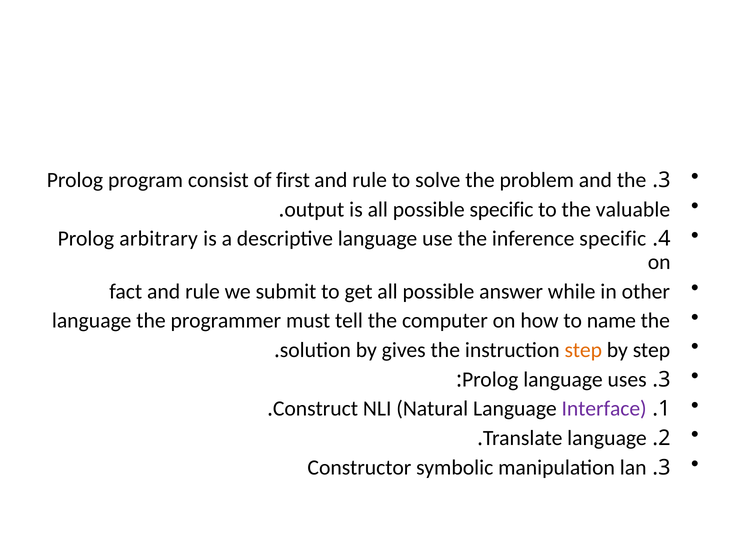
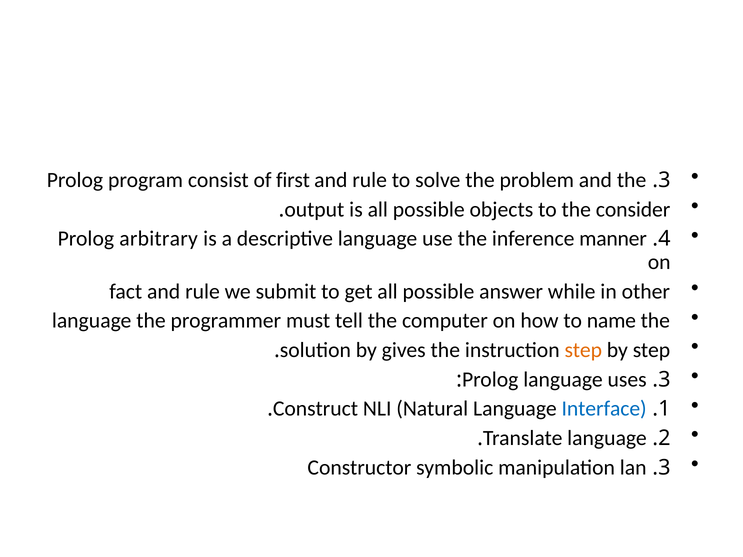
possible specific: specific -> objects (501, 210)
valuable: valuable -> consider (633, 210)
inference specific: specific -> manner (613, 239)
Interface colour: purple -> blue (604, 409)
